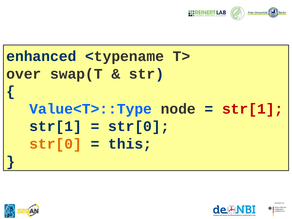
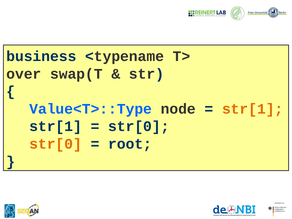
enhanced: enhanced -> business (41, 56)
str[1 colour: red -> orange (253, 109)
this: this -> root (130, 144)
